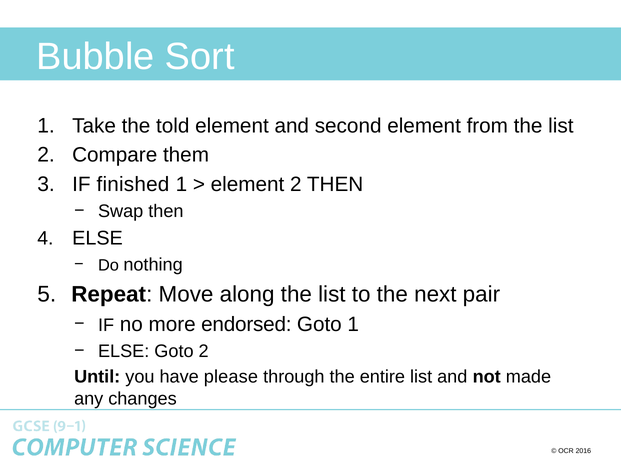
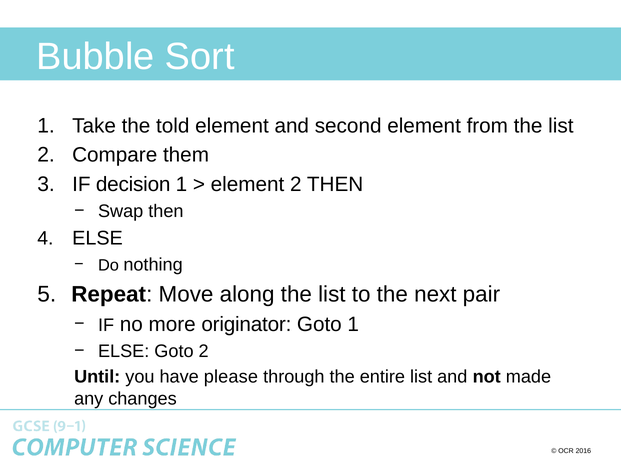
finished: finished -> decision (133, 184)
endorsed: endorsed -> originator (246, 324)
